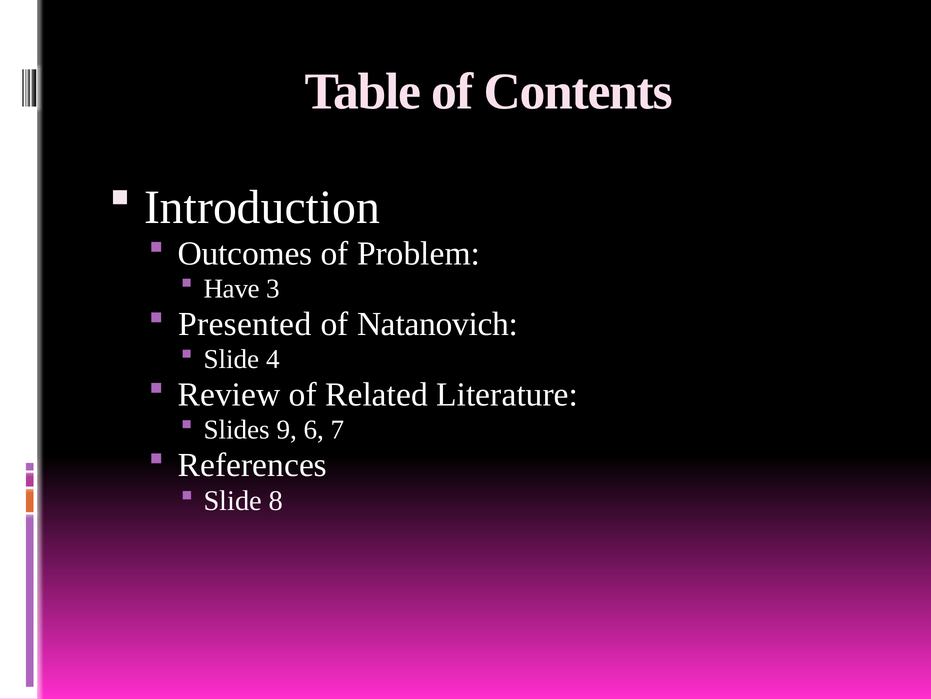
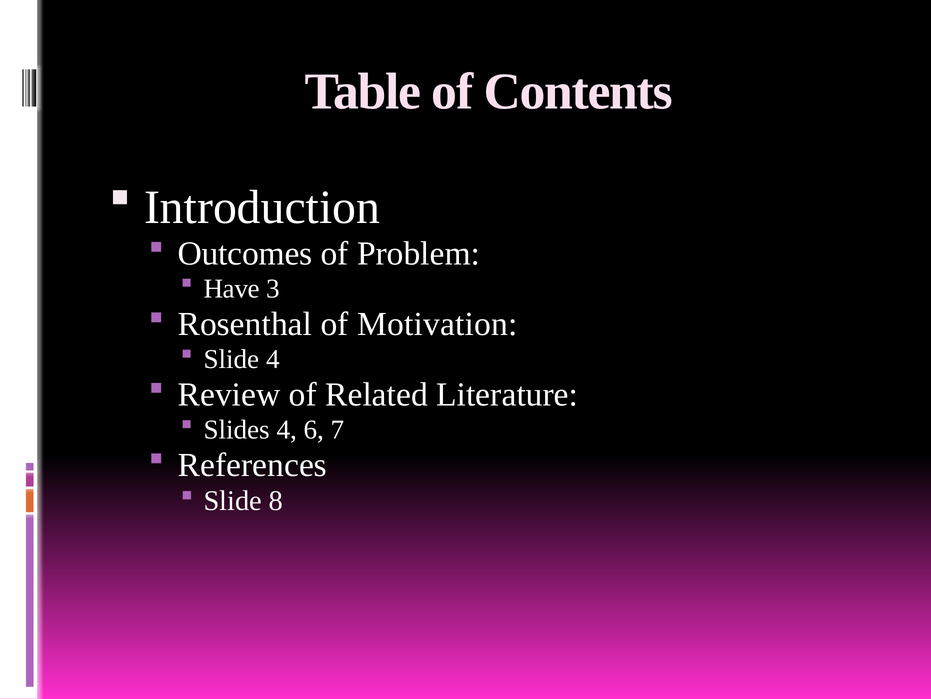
Presented: Presented -> Rosenthal (245, 324)
Natanovich: Natanovich -> Motivation (437, 324)
Slides 9: 9 -> 4 (287, 429)
